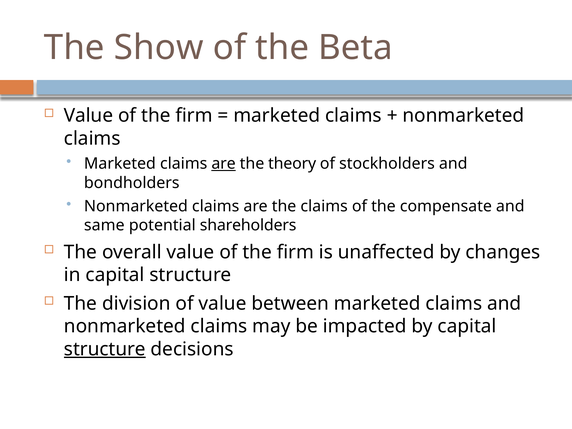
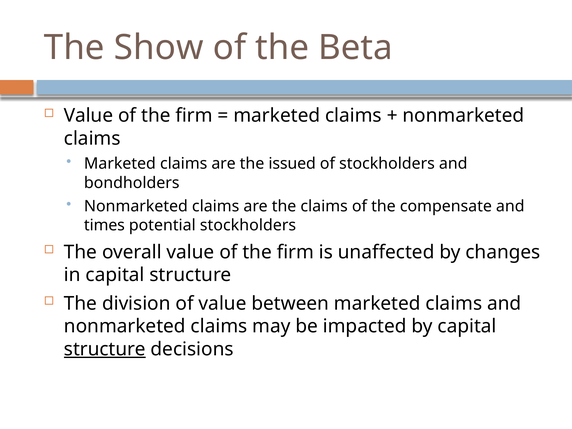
are underline: present -> none (224, 164)
theory: theory -> issued (292, 164)
same: same -> times (104, 225)
potential shareholders: shareholders -> stockholders (248, 225)
